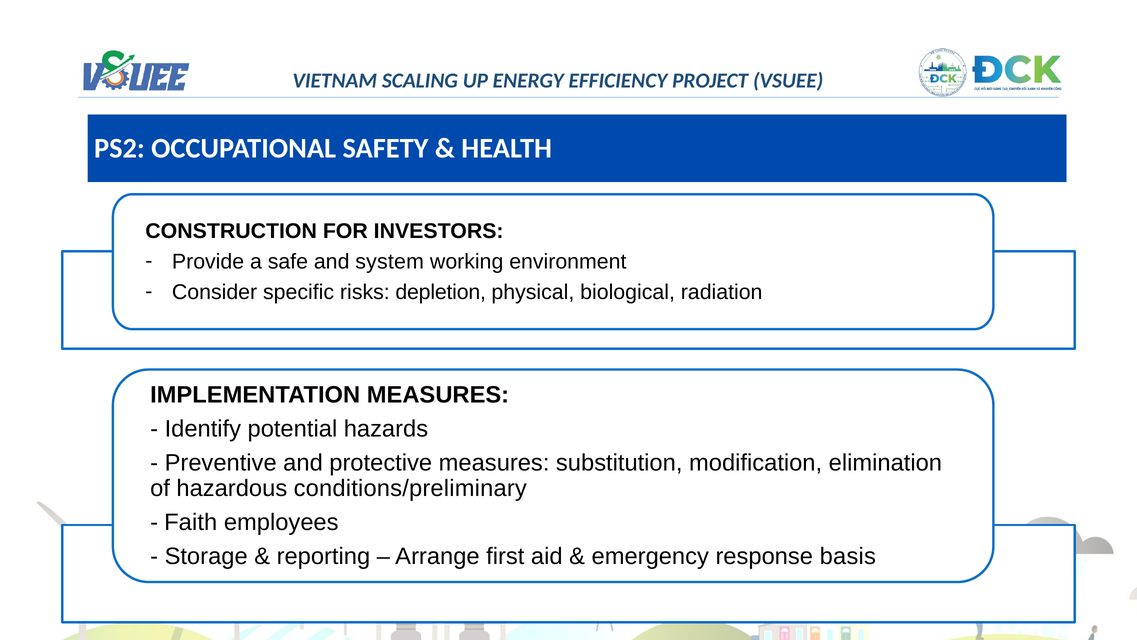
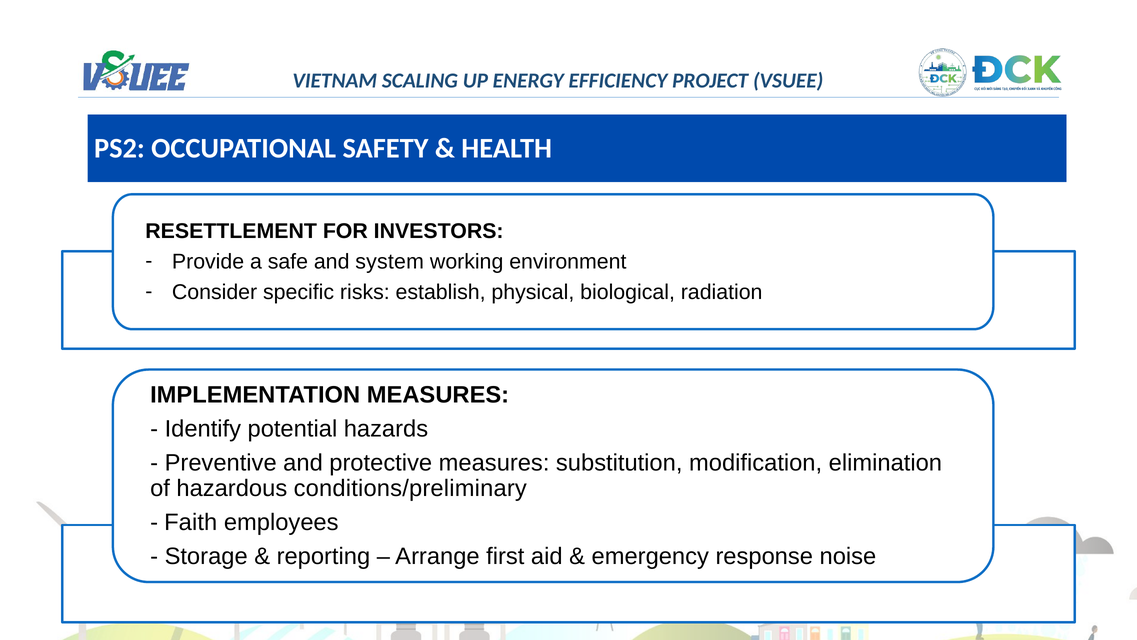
CONSTRUCTION: CONSTRUCTION -> RESETTLEMENT (231, 231)
depletion: depletion -> establish (441, 292)
basis: basis -> noise (848, 556)
